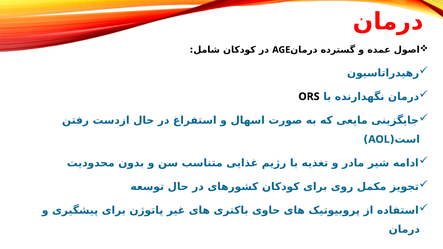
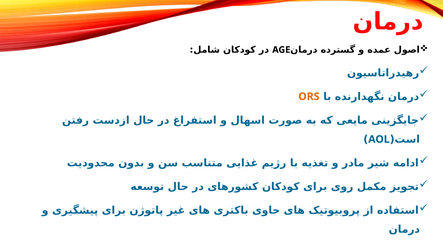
ORS colour: black -> orange (309, 97)
